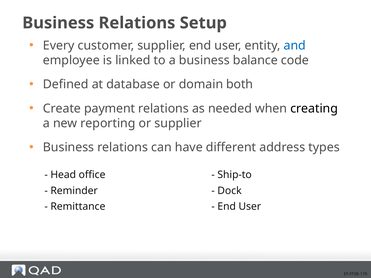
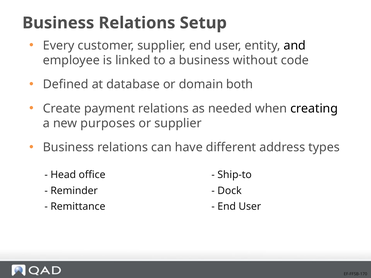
and colour: blue -> black (295, 46)
balance: balance -> without (255, 60)
reporting: reporting -> purposes (108, 123)
